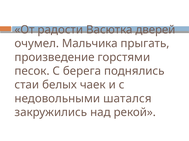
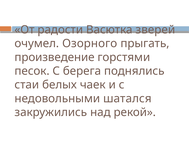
дверей: дверей -> зверей (155, 30)
Мальчика: Мальчика -> Озорного (90, 44)
